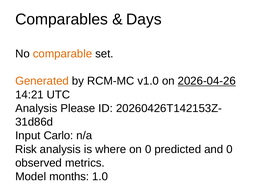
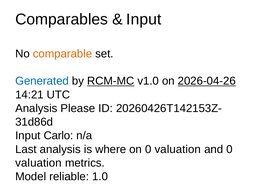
Days: Days -> Input (144, 19)
Generated colour: orange -> blue (42, 81)
RCM-MC underline: none -> present (111, 81)
Risk: Risk -> Last (26, 149)
on 0 predicted: predicted -> valuation (178, 149)
observed: observed -> valuation (39, 162)
months: months -> reliable (69, 176)
